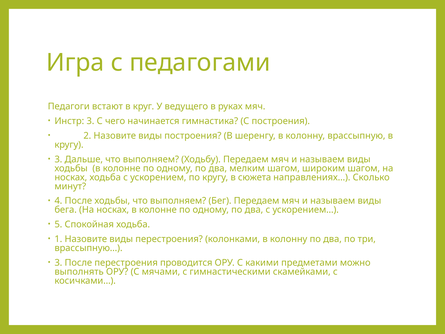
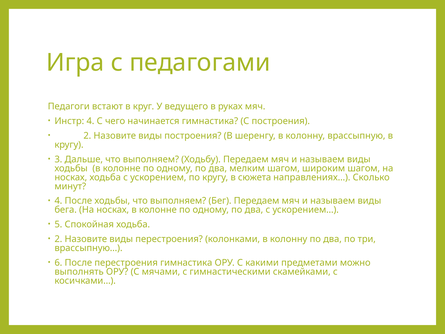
Инстр 3: 3 -> 4 (90, 121)
1: 1 -> 2 (58, 239)
3: 3 -> 6 (58, 262)
перестроения проводится: проводится -> гимнастика (186, 262)
